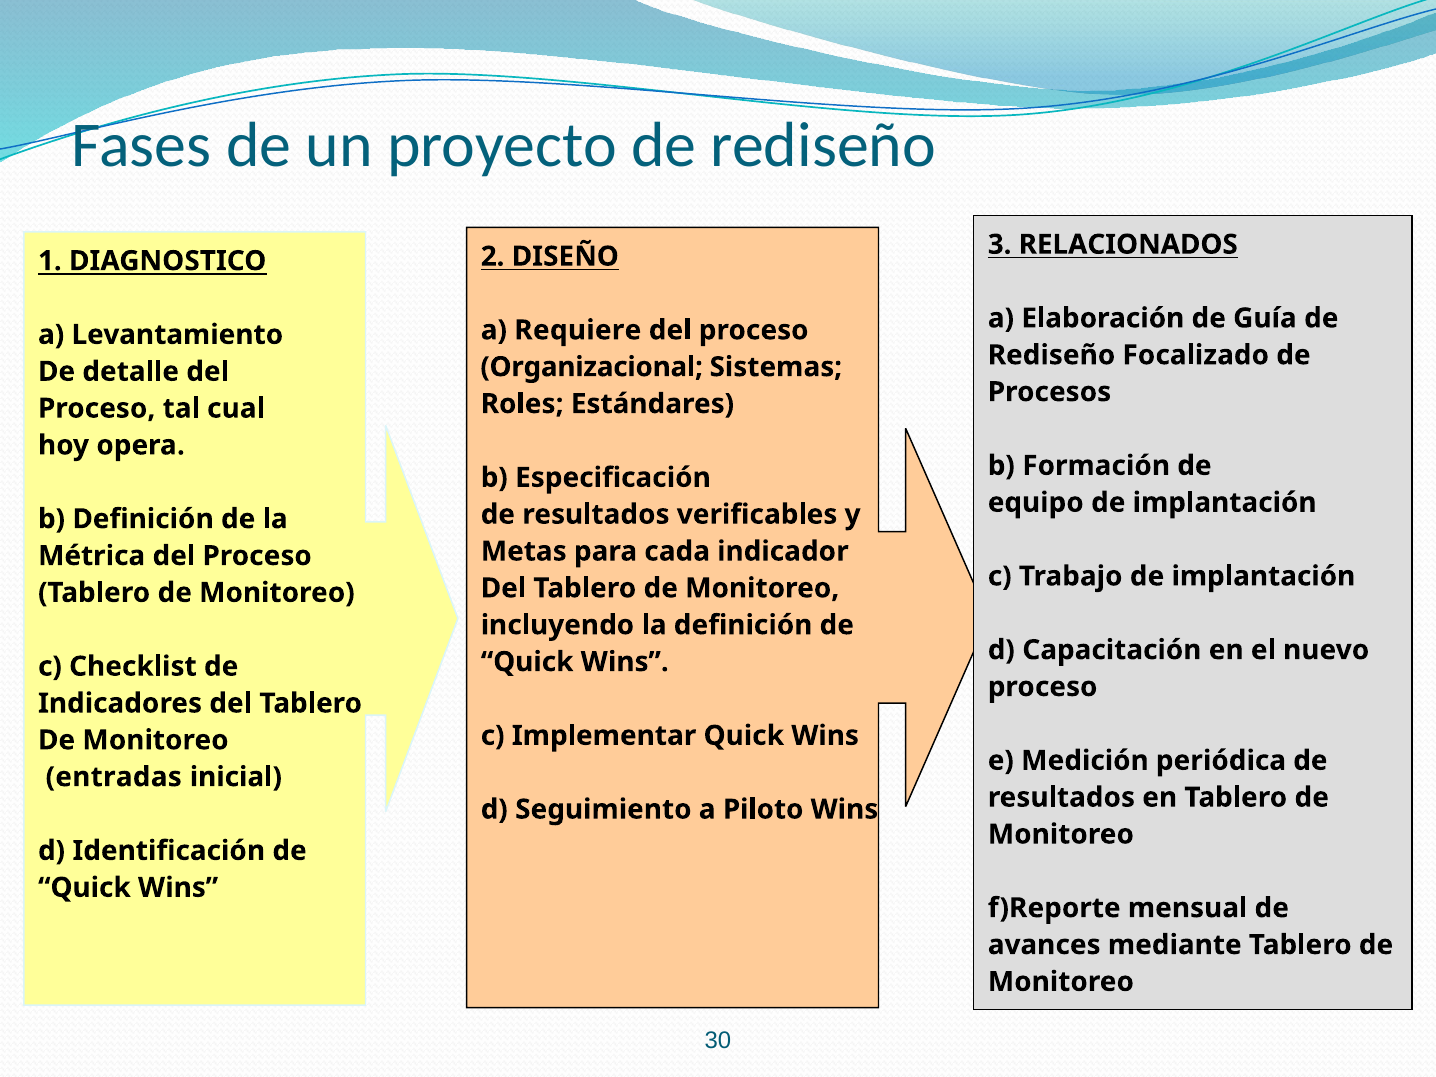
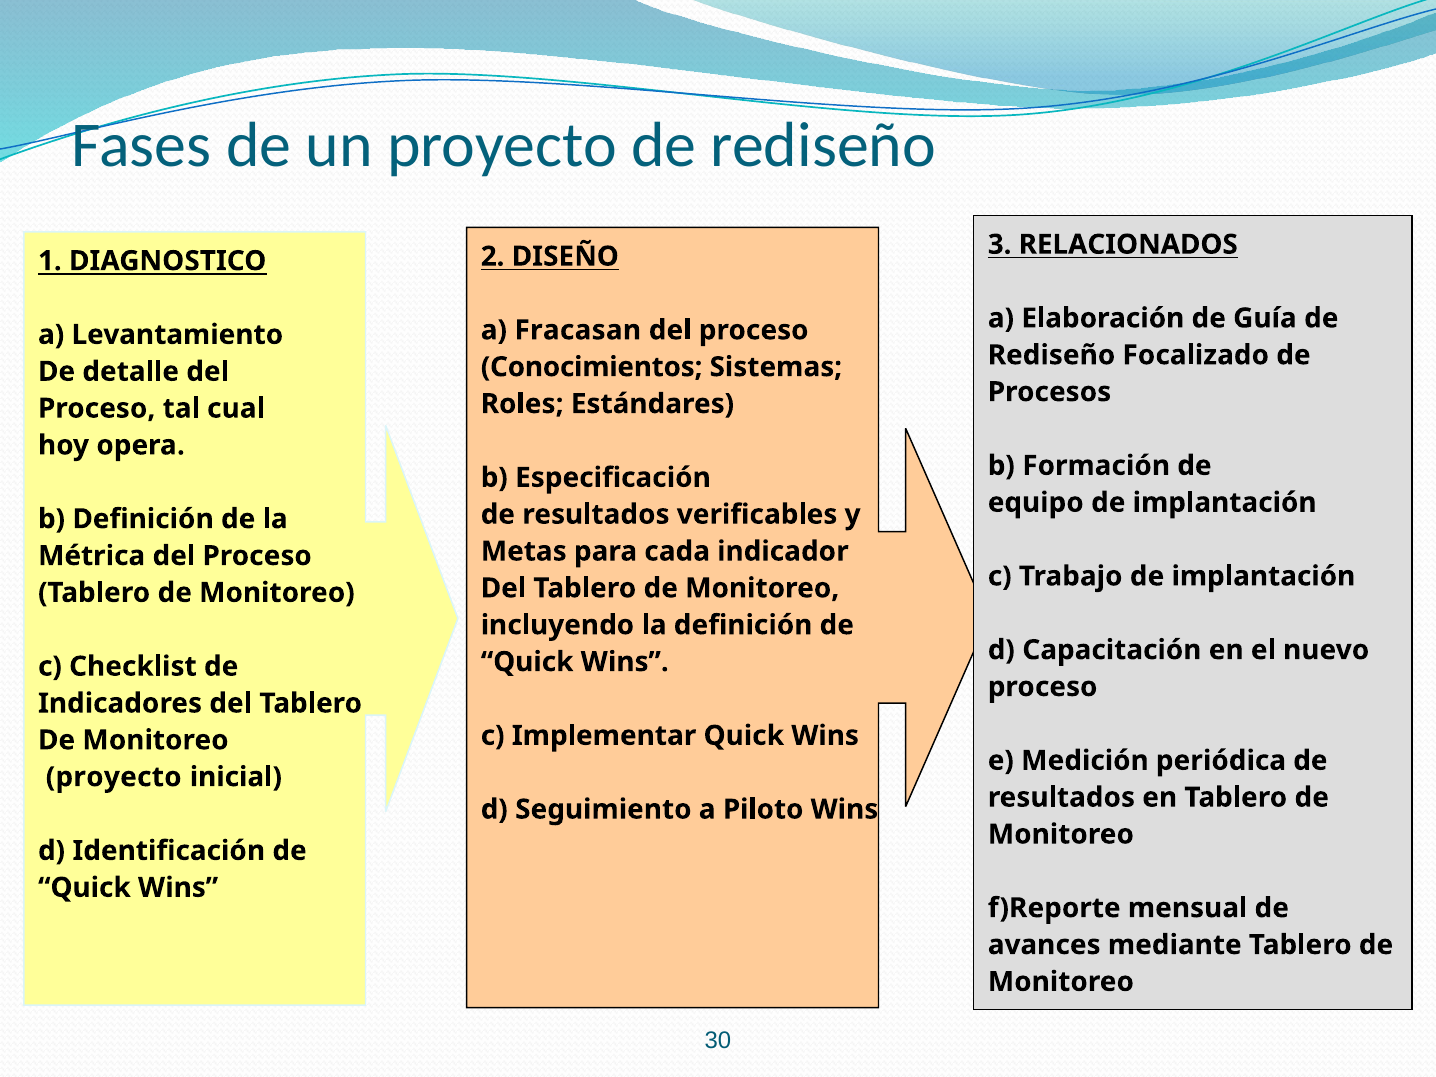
Requiere: Requiere -> Fracasan (578, 330)
Organizacional: Organizacional -> Conocimientos (592, 367)
entradas: entradas -> proyecto (114, 777)
